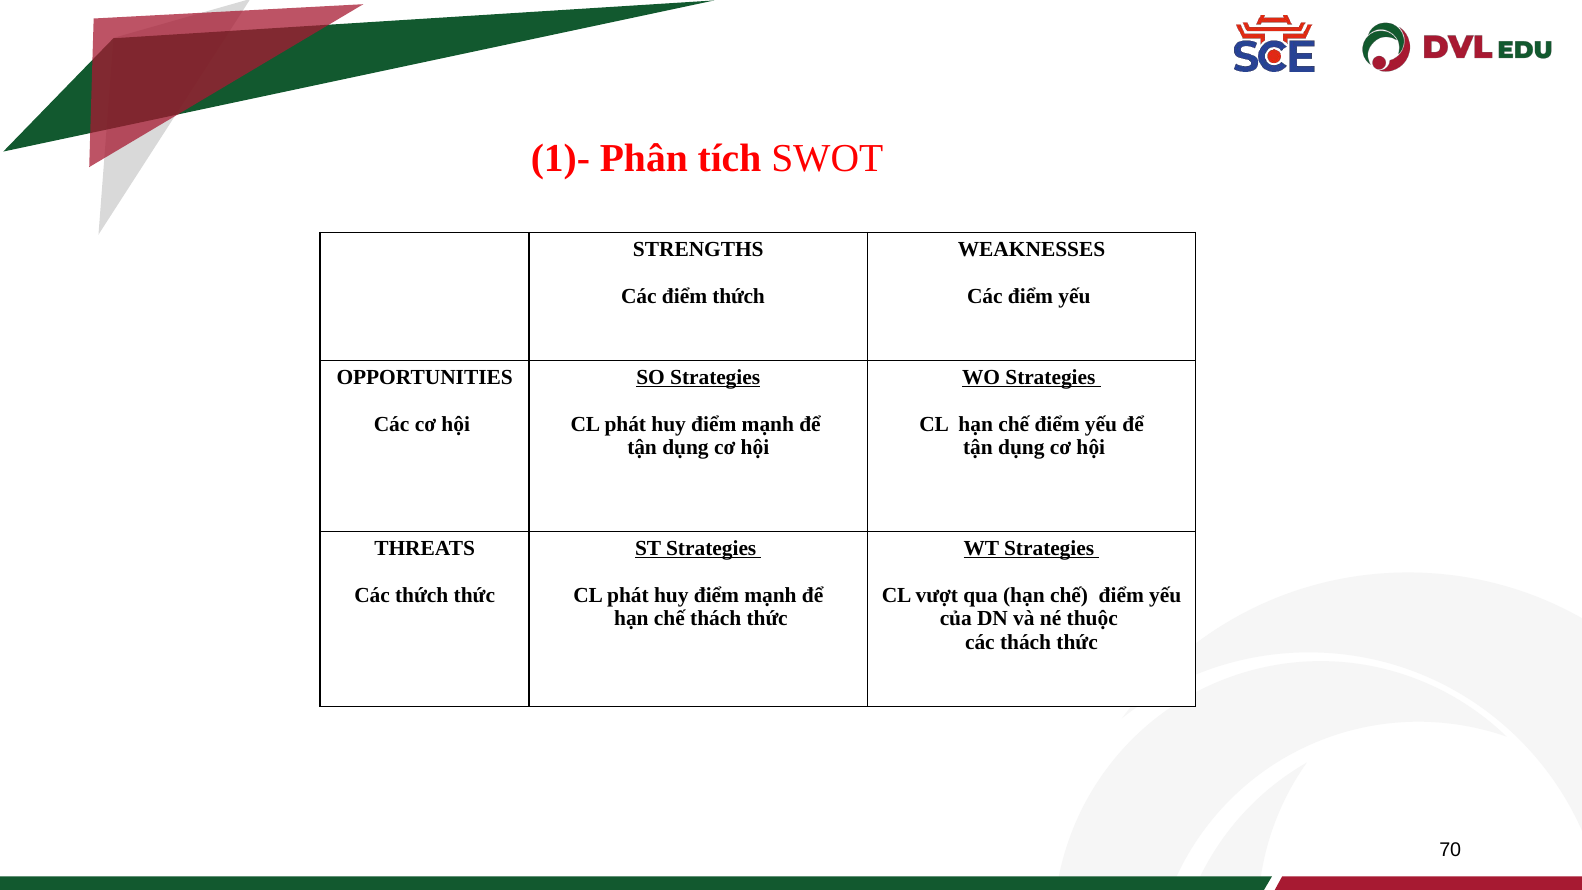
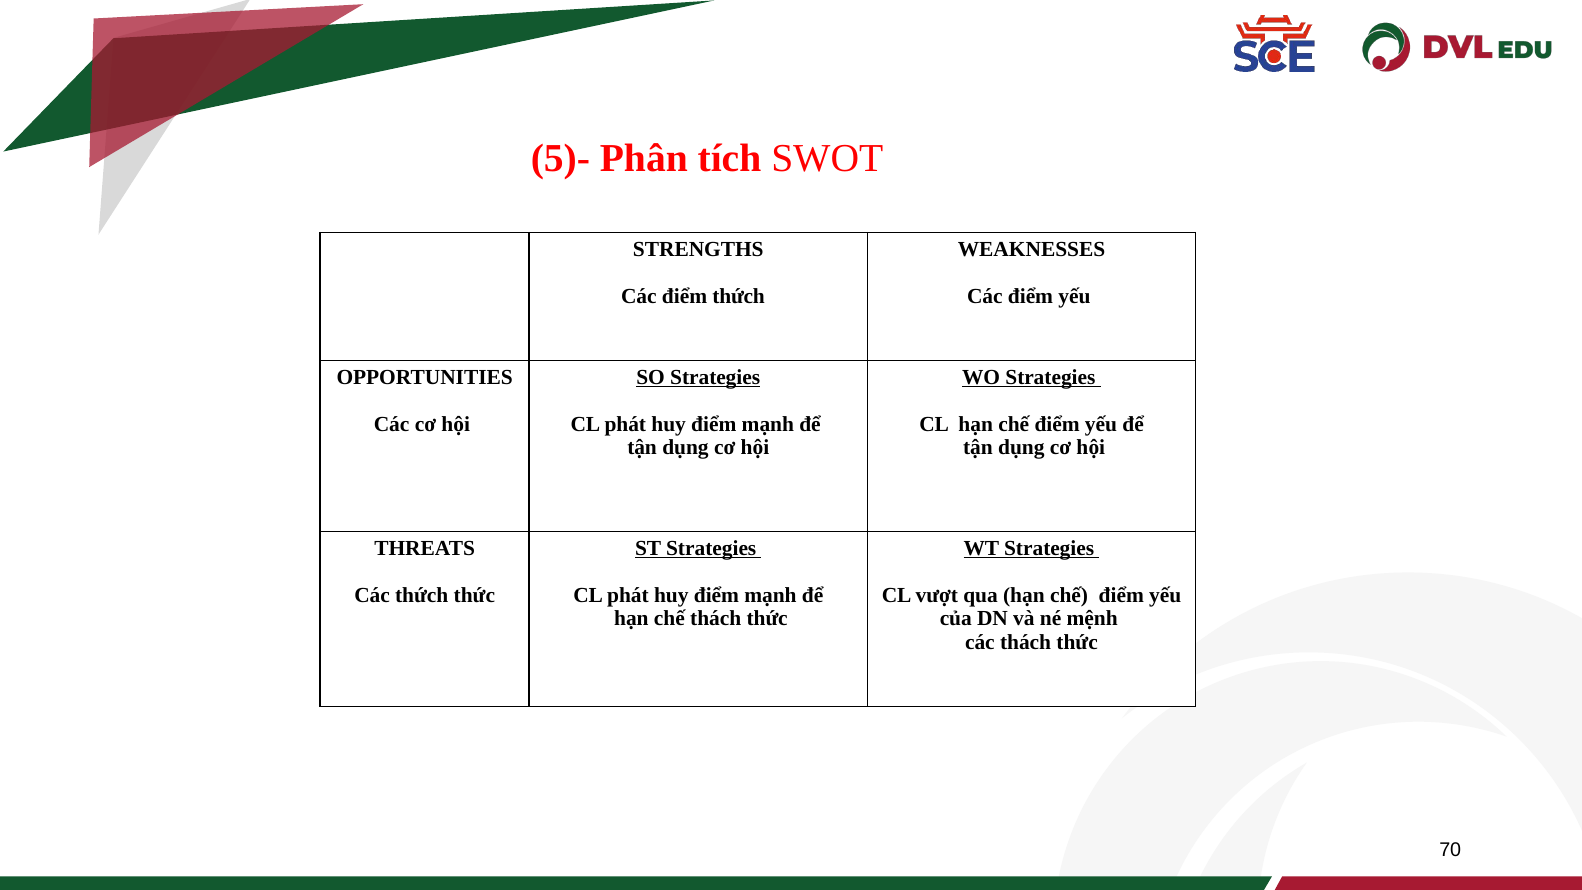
1)-: 1)- -> 5)- (560, 158)
thuộc: thuộc -> mệnh (1092, 619)
